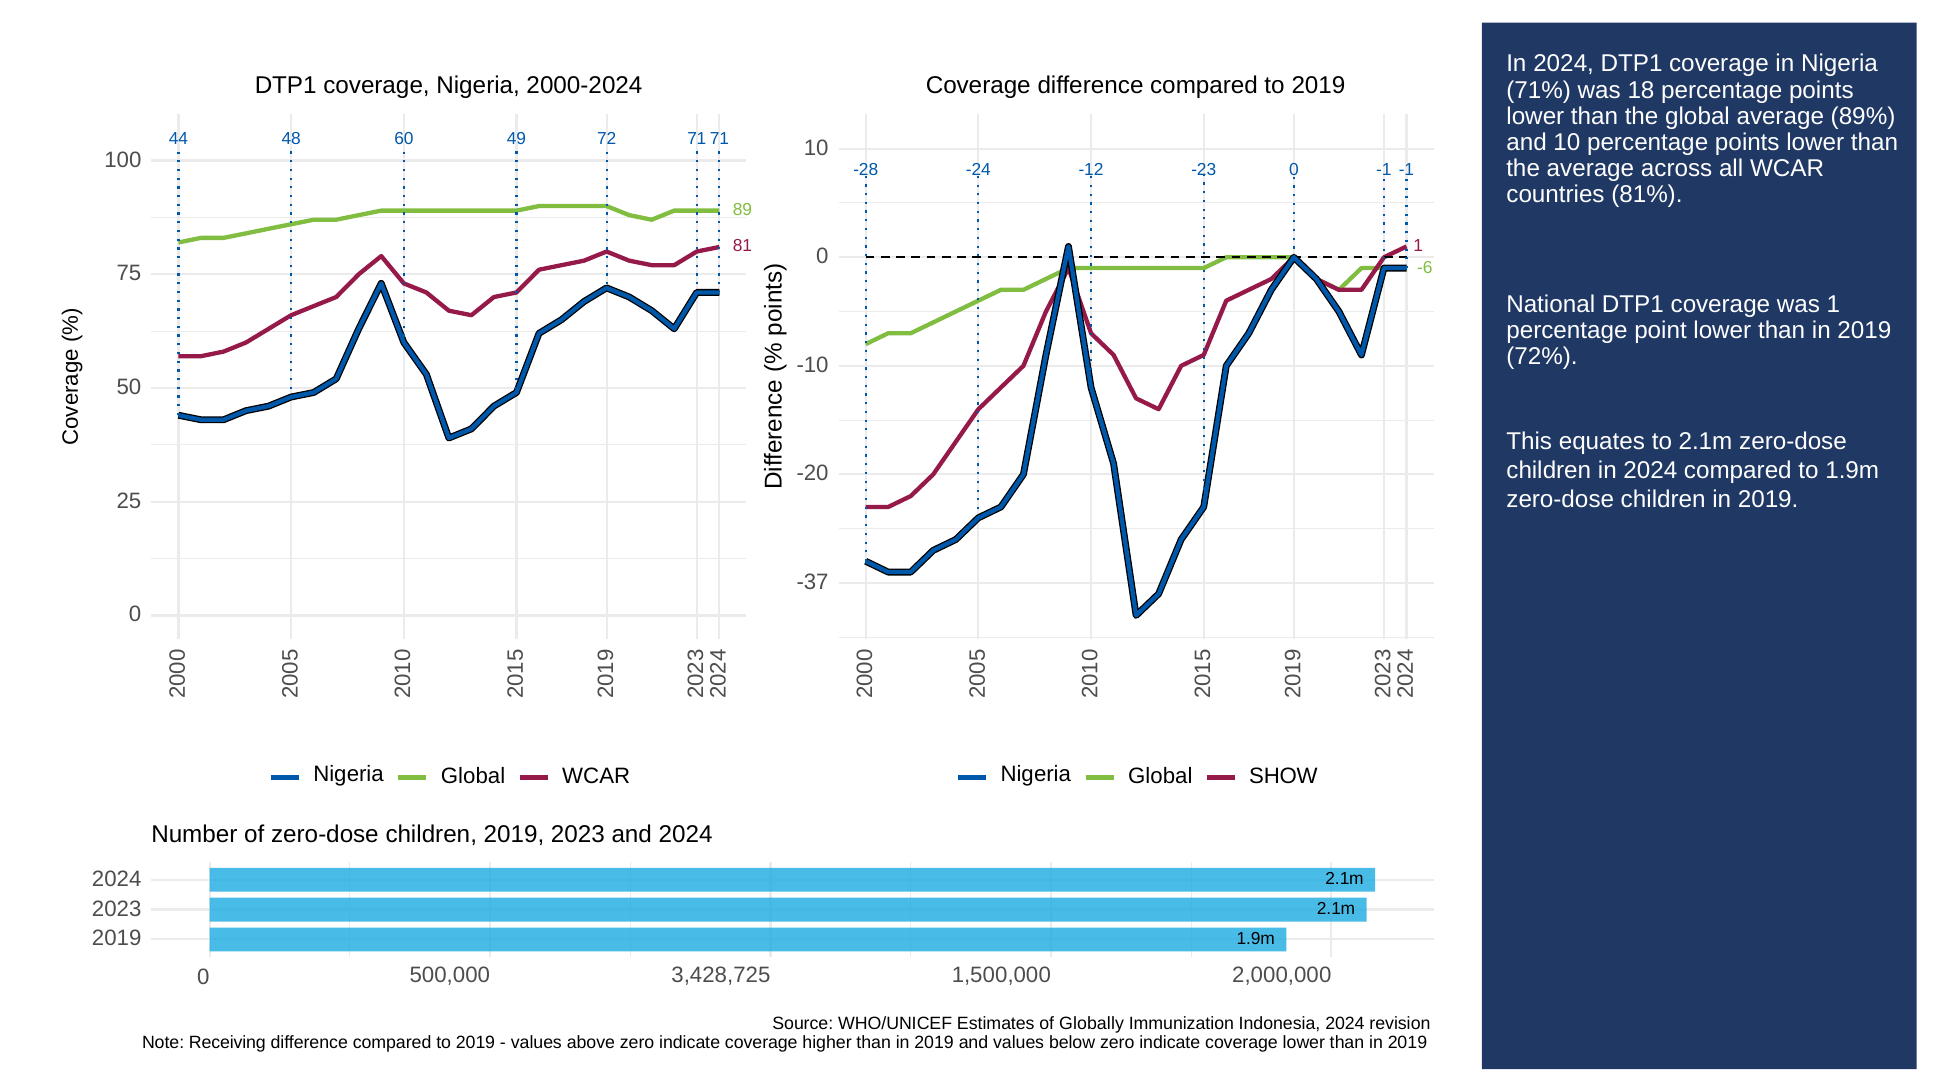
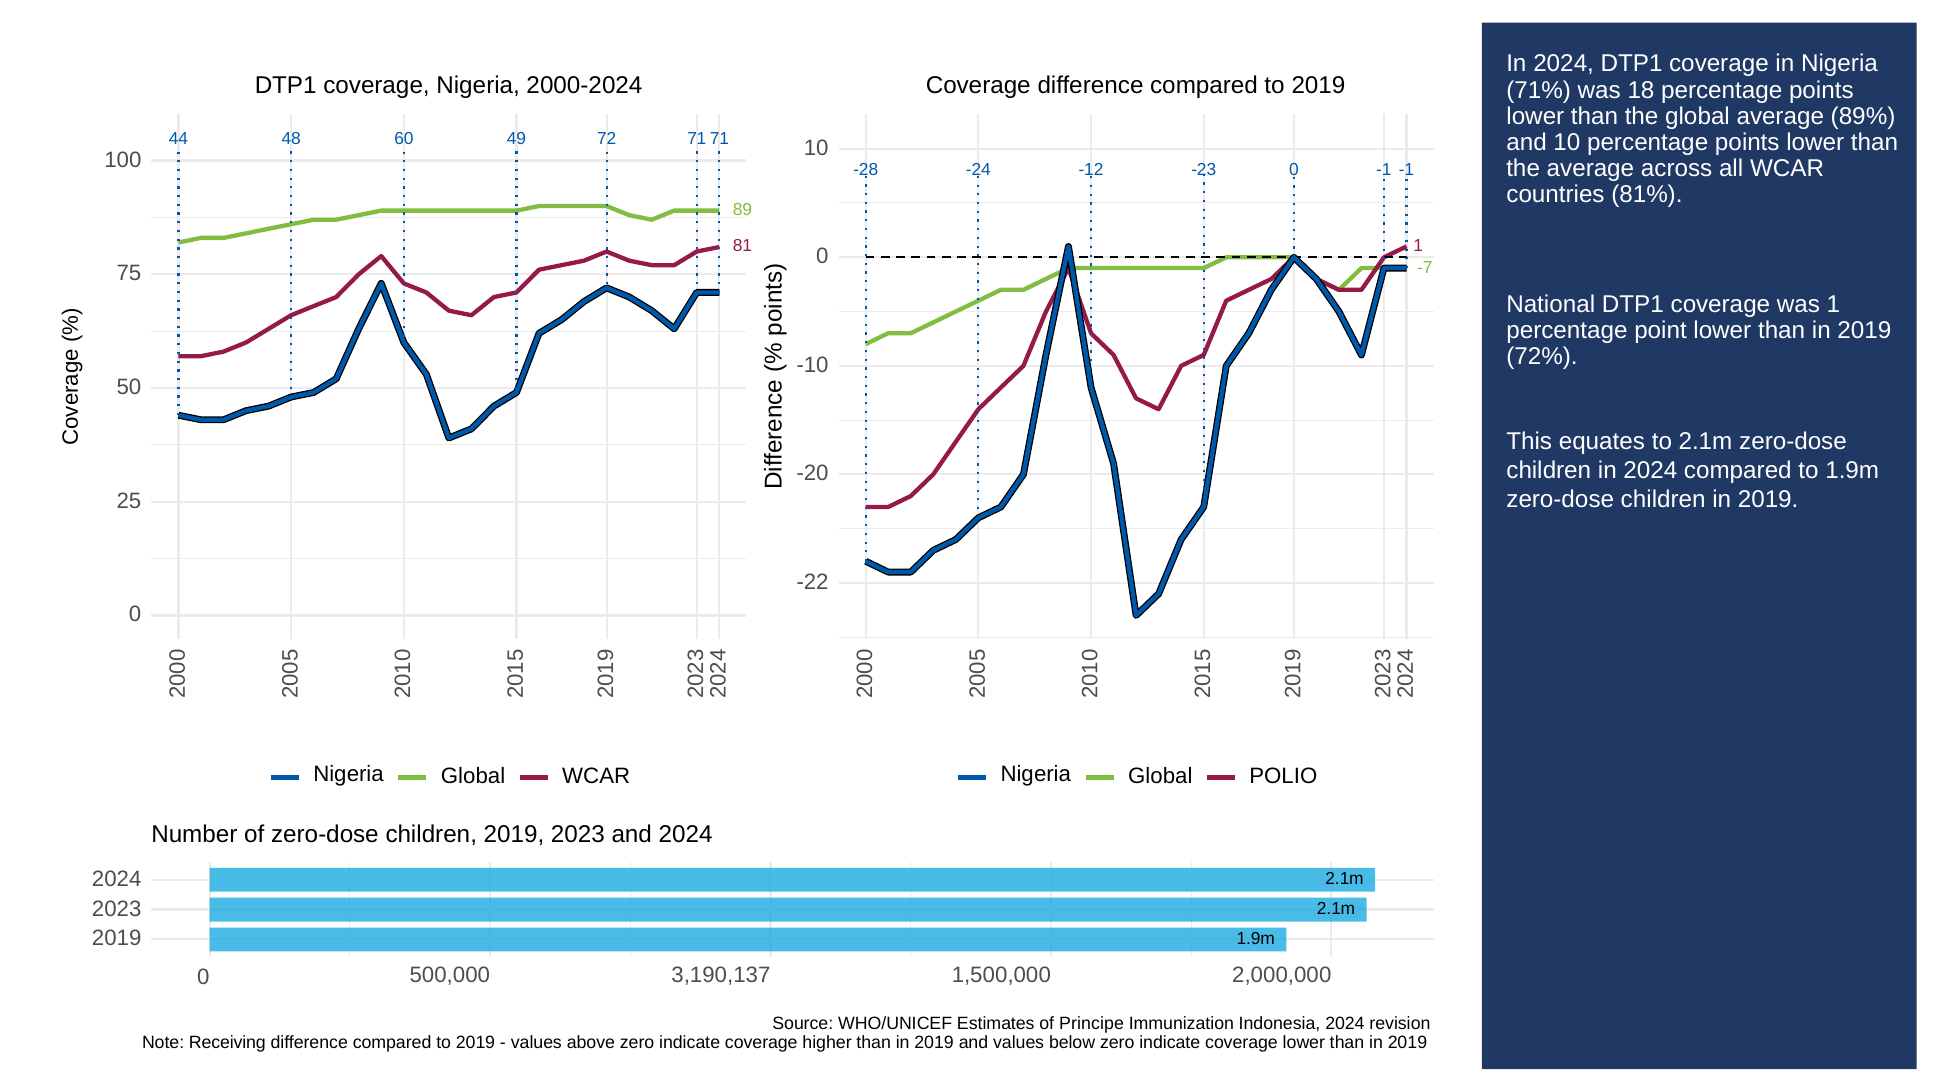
-6: -6 -> -7 (1425, 267)
-37: -37 -> -22 (813, 582)
SHOW: SHOW -> POLIO (1283, 776)
3,428,725: 3,428,725 -> 3,190,137 (721, 975)
Globally: Globally -> Principe (1092, 1023)
